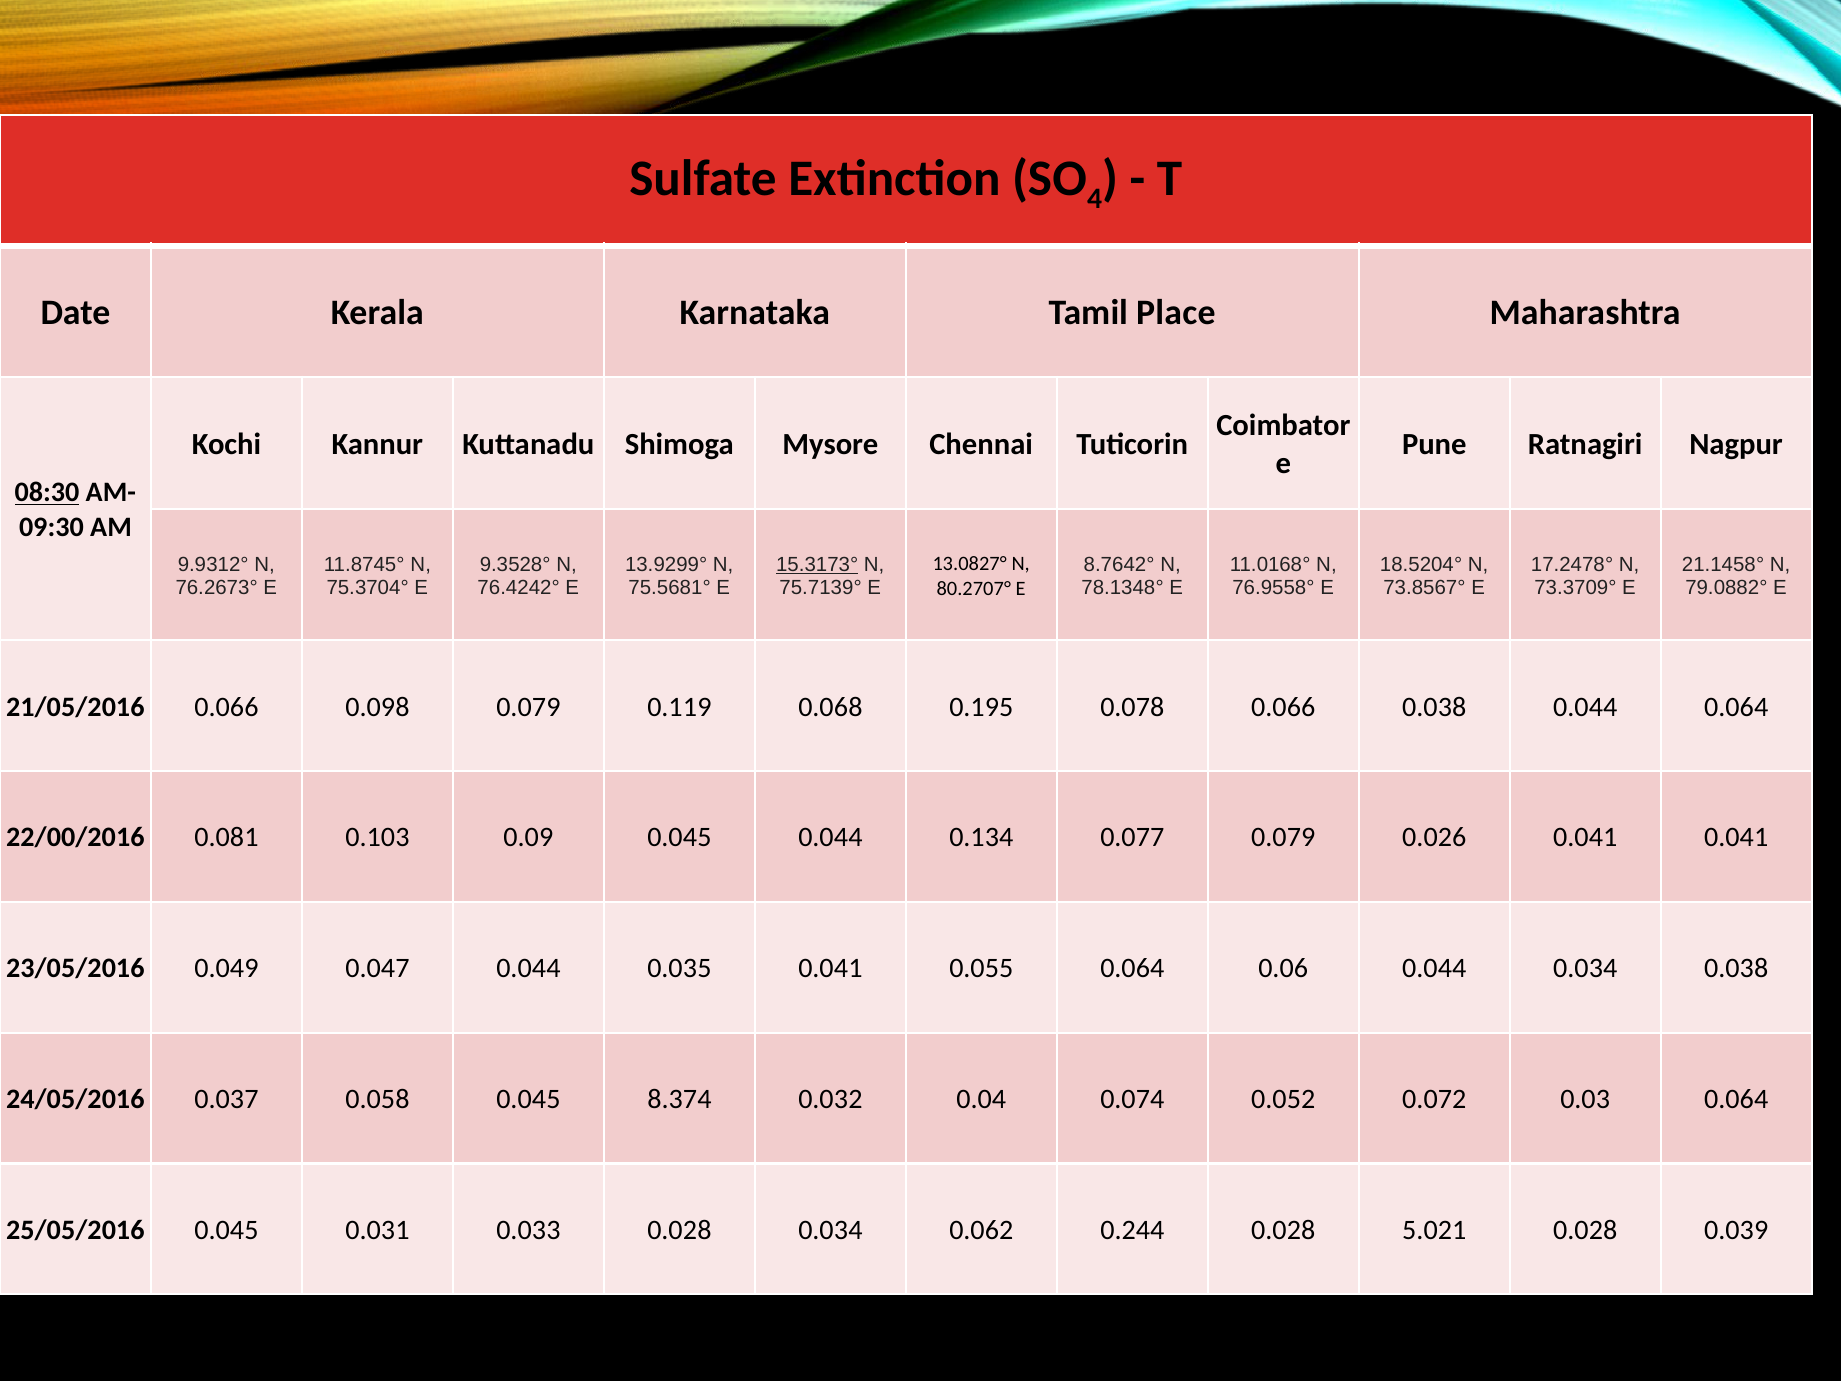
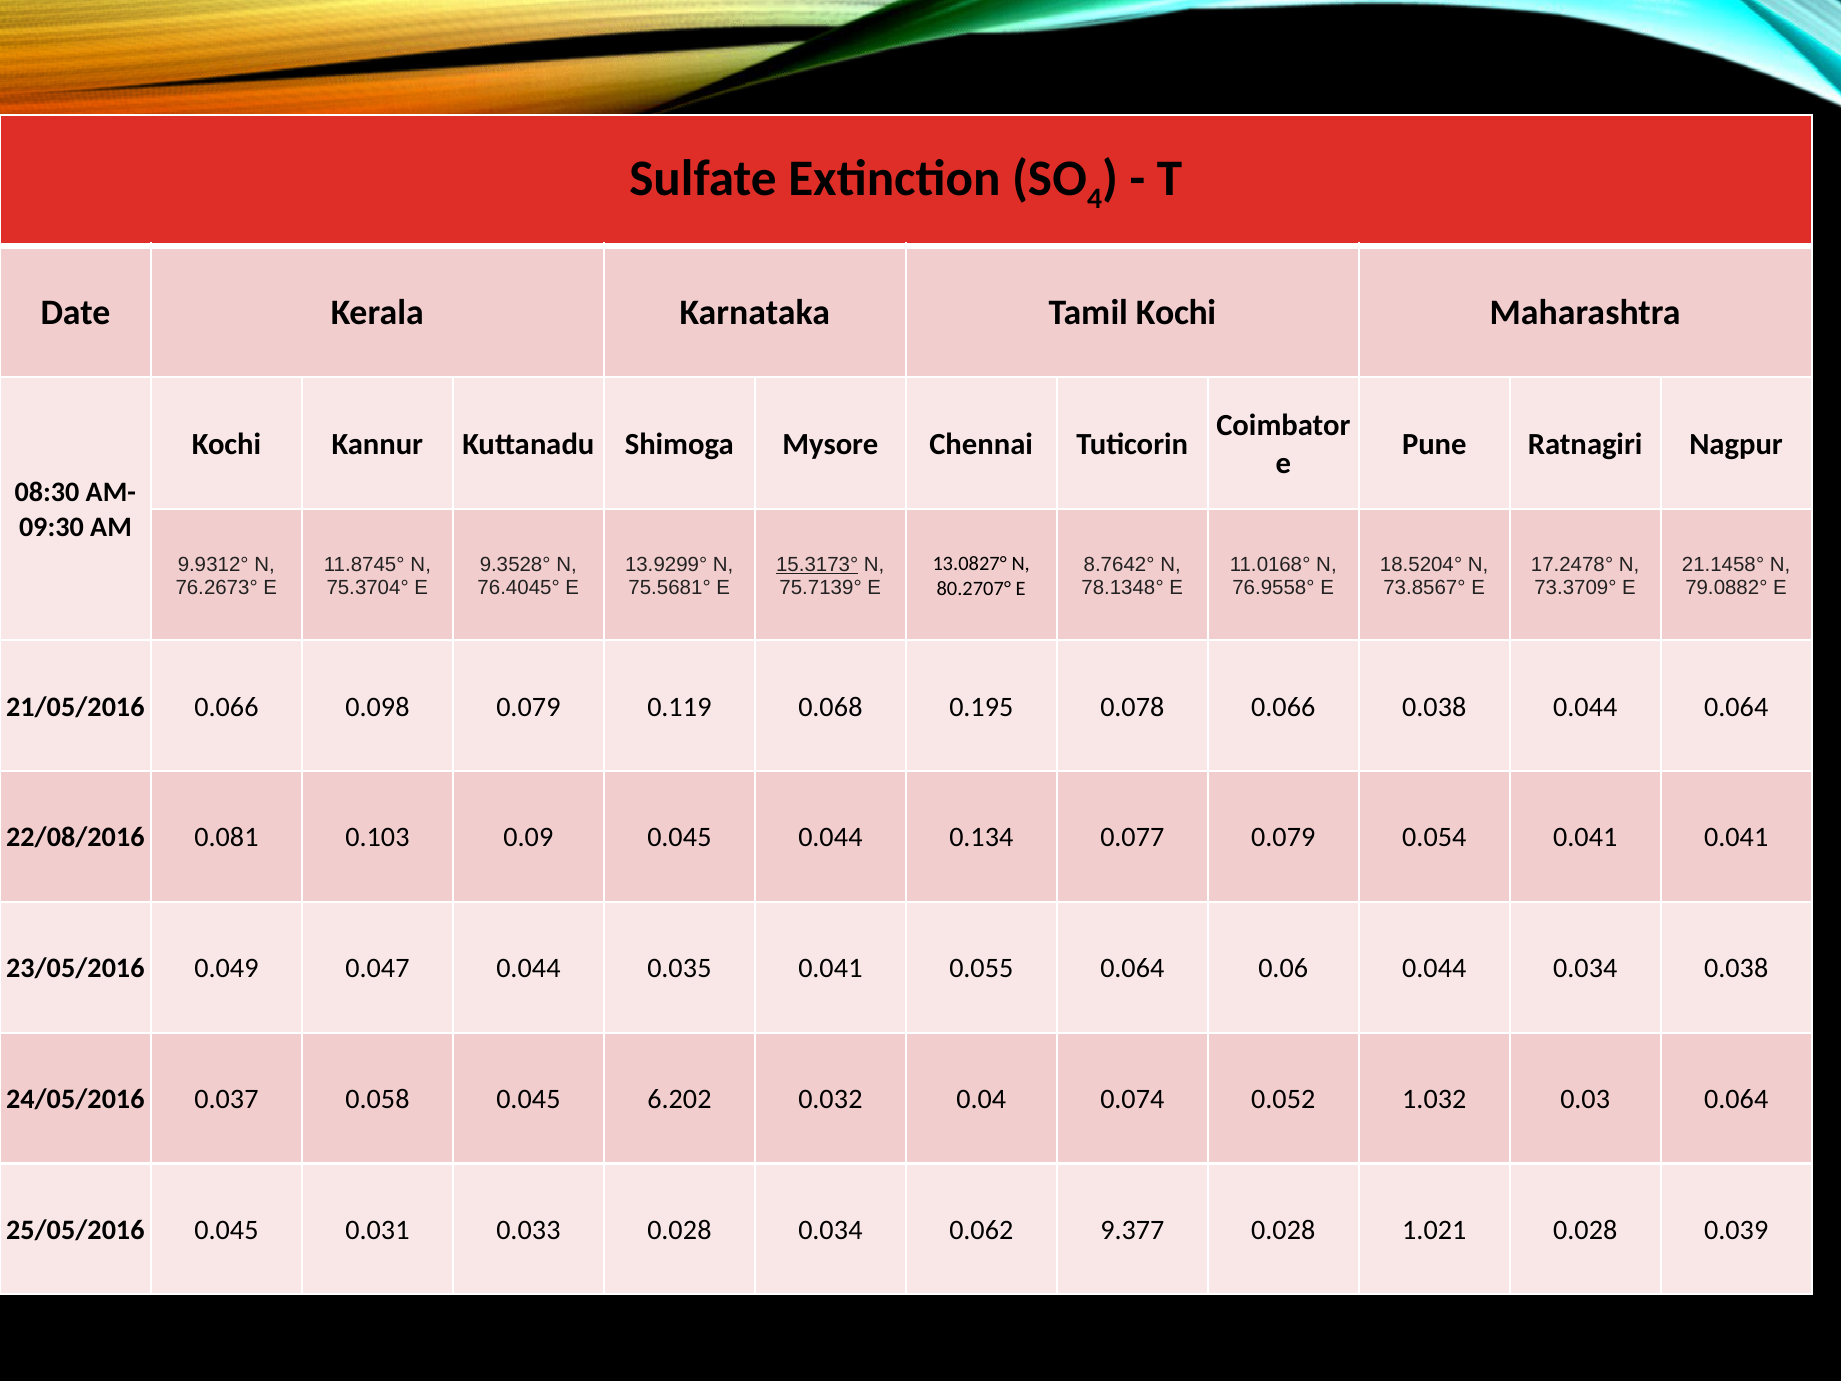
Tamil Place: Place -> Kochi (1176, 313)
08:30 underline: present -> none (47, 492)
76.4242°: 76.4242° -> 76.4045° (519, 587)
22/00/2016: 22/00/2016 -> 22/08/2016 (75, 838)
0.026: 0.026 -> 0.054 (1434, 838)
8.374: 8.374 -> 6.202 (679, 1099)
0.072: 0.072 -> 1.032 (1434, 1099)
0.244: 0.244 -> 9.377 (1132, 1230)
5.021: 5.021 -> 1.021 (1434, 1230)
